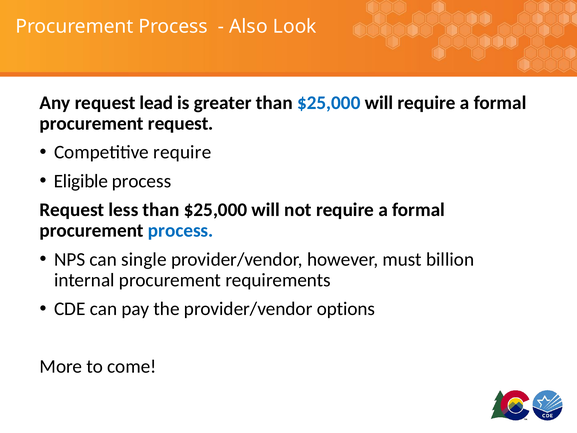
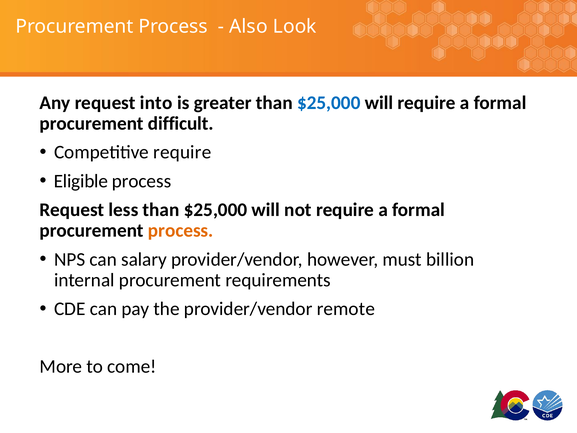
lead: lead -> into (156, 103)
procurement request: request -> difficult (181, 123)
process colour: blue -> orange (181, 230)
single: single -> salary (144, 259)
options: options -> remote (346, 309)
